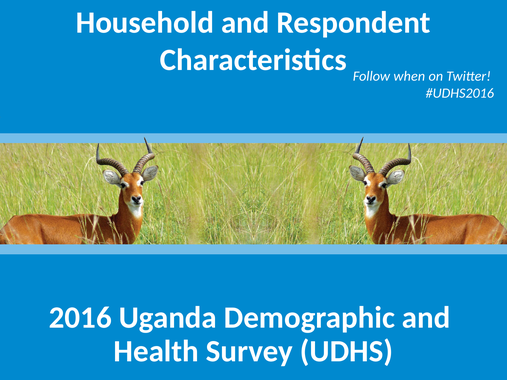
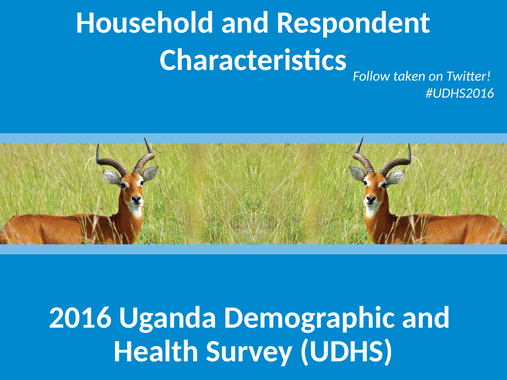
when: when -> taken (409, 76)
